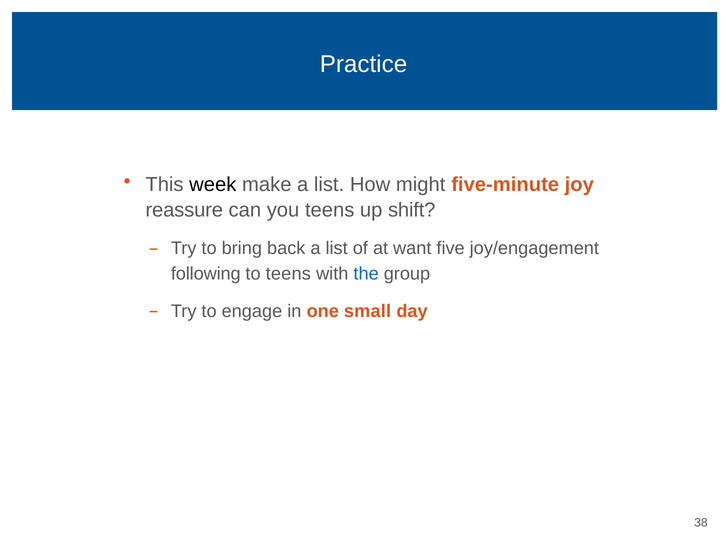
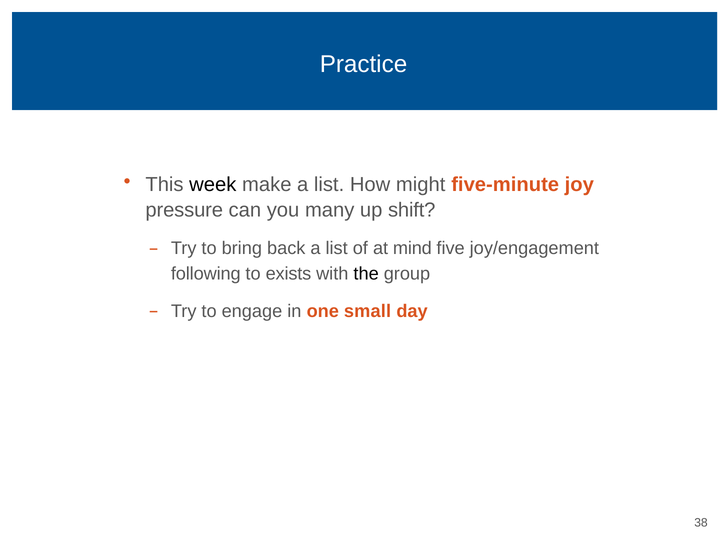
reassure: reassure -> pressure (184, 210)
you teens: teens -> many (330, 210)
want: want -> mind (412, 248)
to teens: teens -> exists (288, 273)
the colour: blue -> black (366, 273)
